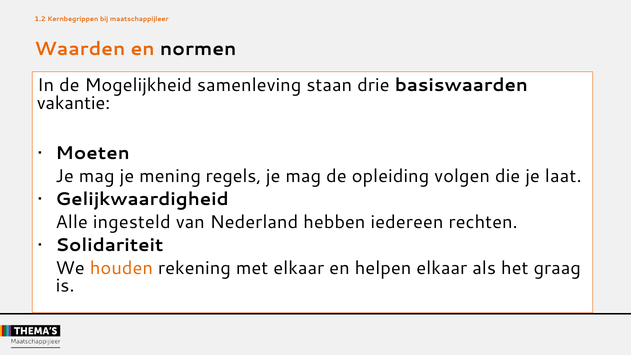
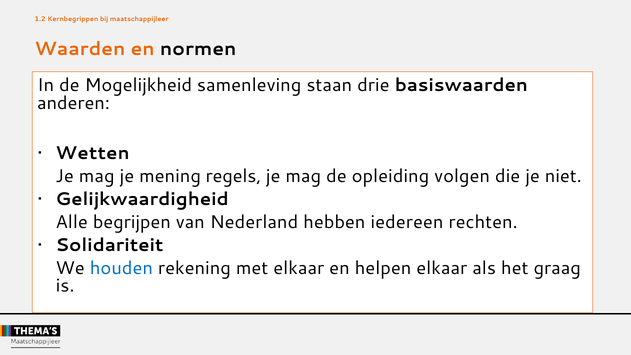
vakantie: vakantie -> anderen (73, 103)
Moeten: Moeten -> Wetten (93, 153)
laat: laat -> niet (563, 176)
ingesteld: ingesteld -> begrijpen (132, 222)
houden colour: orange -> blue (121, 268)
